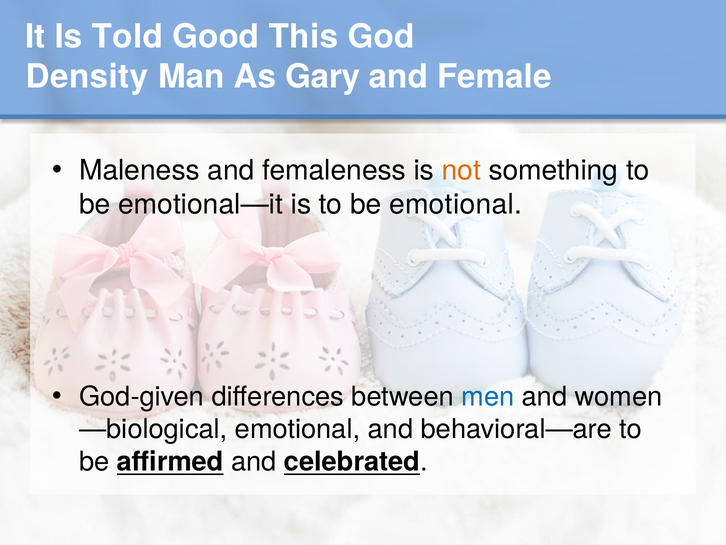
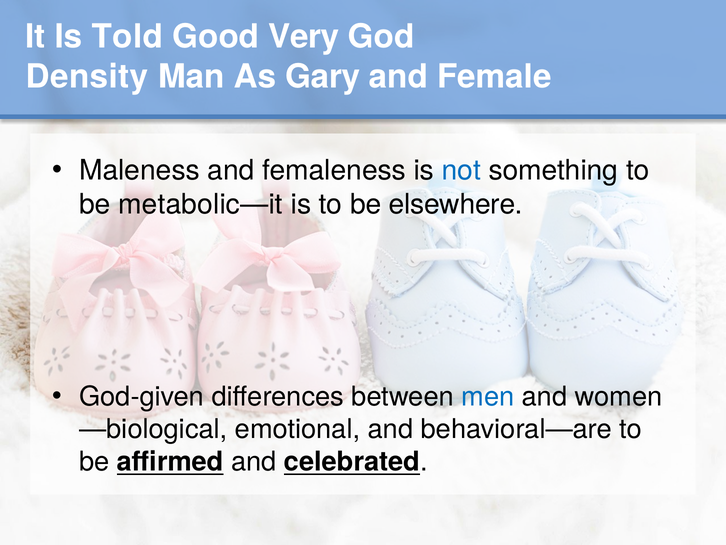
This: This -> Very (304, 37)
not colour: orange -> blue (461, 170)
emotional—it: emotional—it -> metabolic—it (200, 204)
be emotional: emotional -> elsewhere (456, 204)
